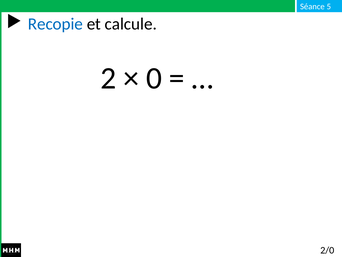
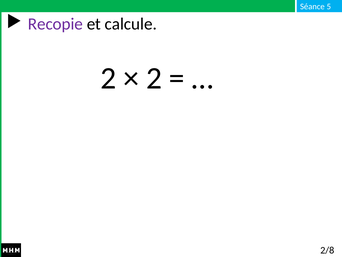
Recopie colour: blue -> purple (55, 24)
0: 0 -> 2 (154, 78)
2/0: 2/0 -> 2/8 (327, 250)
